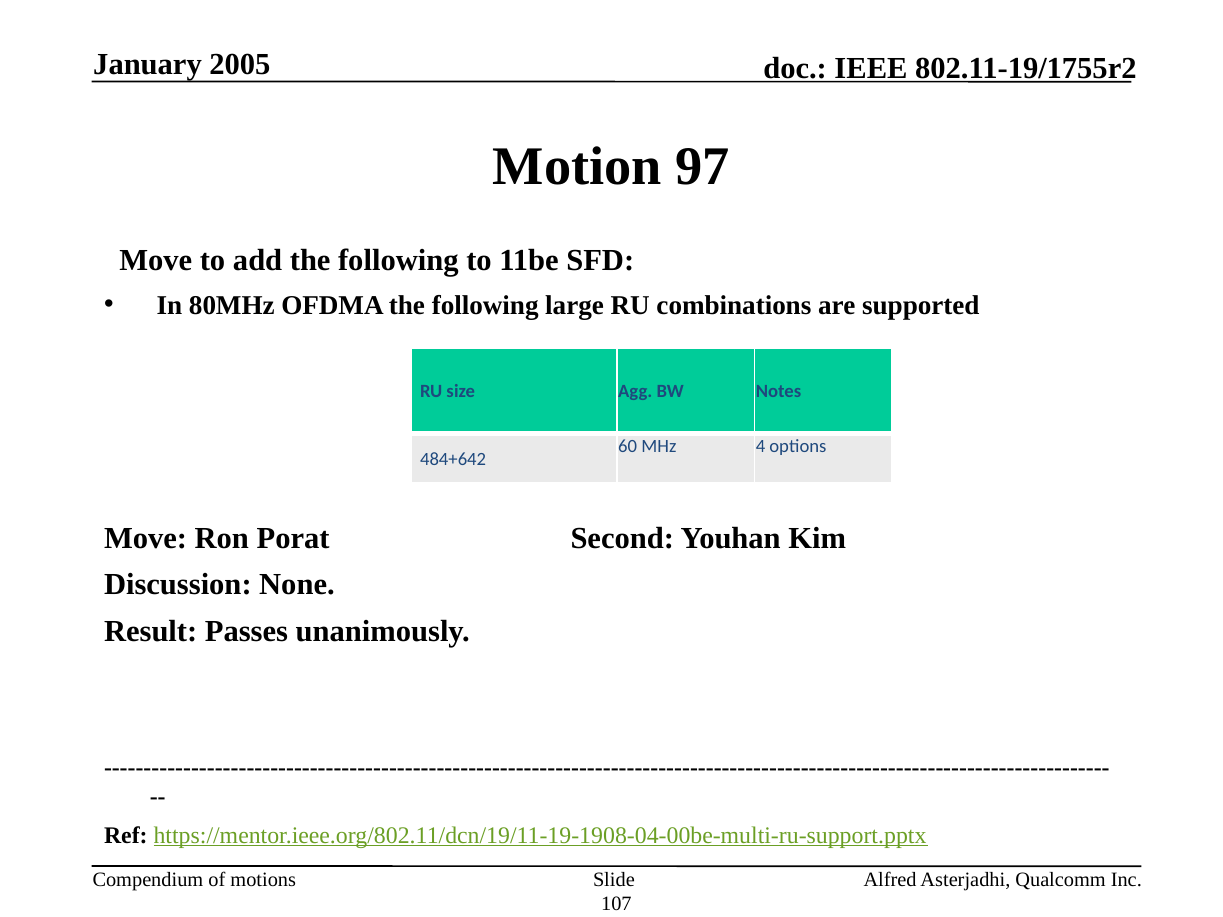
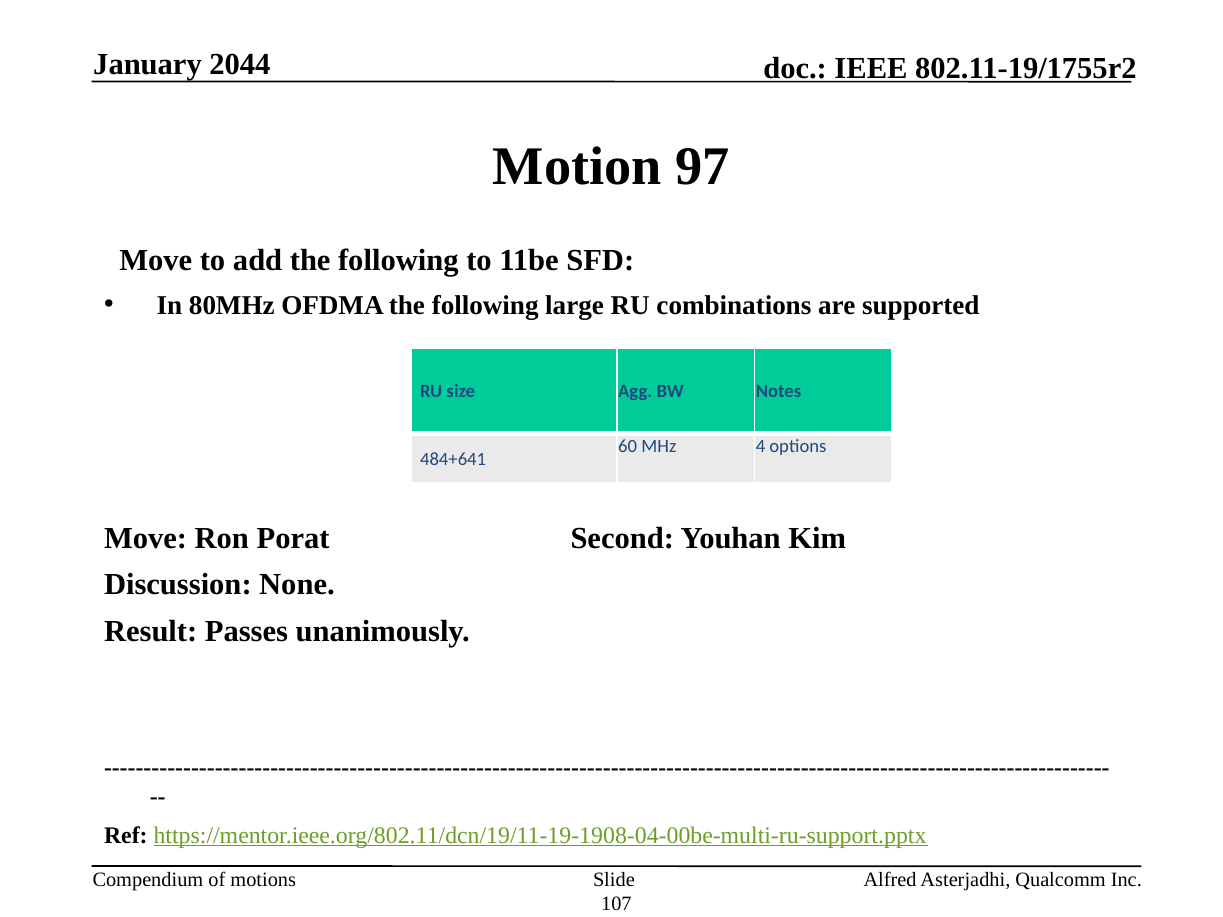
2005: 2005 -> 2044 (240, 65)
484+642: 484+642 -> 484+641 (453, 459)
